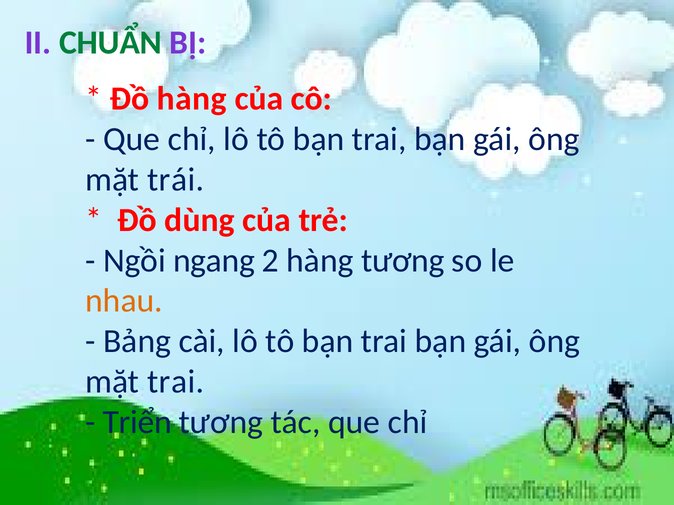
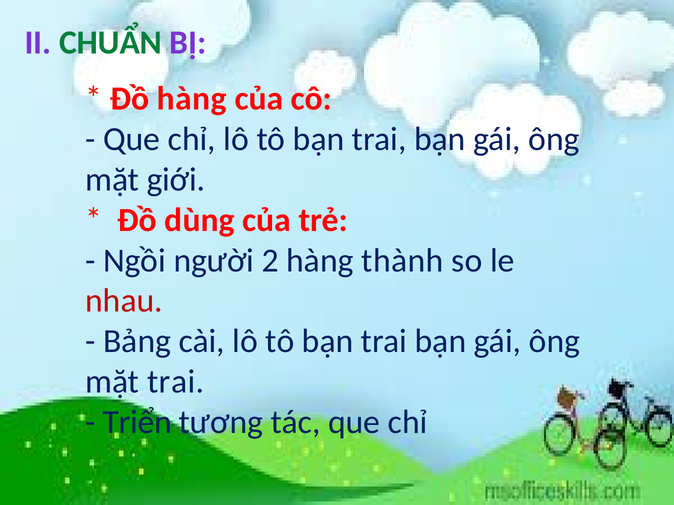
trái: trái -> giới (176, 180)
ngang: ngang -> người (214, 261)
hàng tương: tương -> thành (402, 261)
nhau colour: orange -> red (124, 301)
